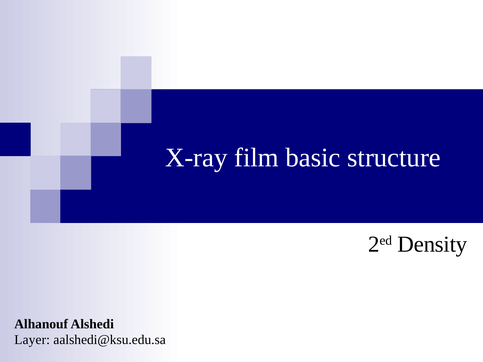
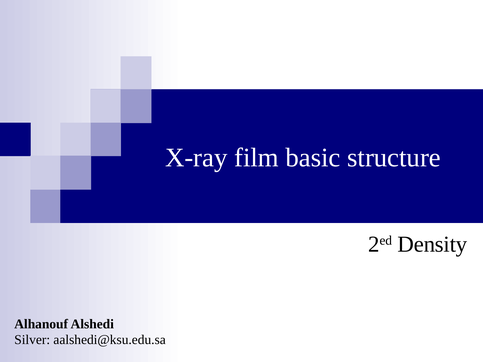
Layer: Layer -> Silver (32, 340)
